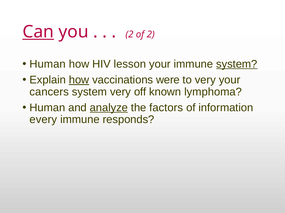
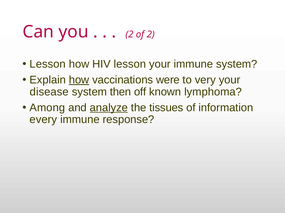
Can underline: present -> none (38, 32)
Human: Human -> Lesson (48, 64)
system underline: present -> none (237, 64)
cancers: cancers -> disease (49, 92)
system very: very -> then (121, 92)
Human: Human -> Among (47, 108)
factors: factors -> tissues (166, 108)
responds: responds -> response (129, 120)
